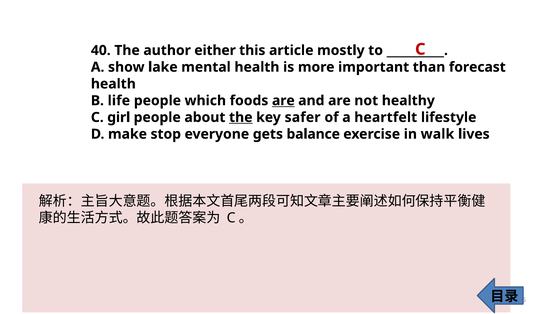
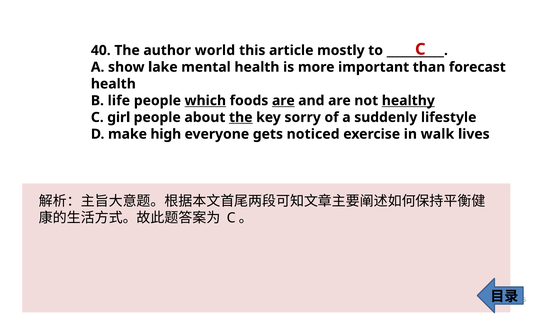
either: either -> world (215, 50)
which underline: none -> present (205, 101)
healthy underline: none -> present (408, 101)
safer: safer -> sorry (303, 117)
heartfelt: heartfelt -> suddenly (386, 117)
stop: stop -> high (166, 134)
balance: balance -> noticed (313, 134)
